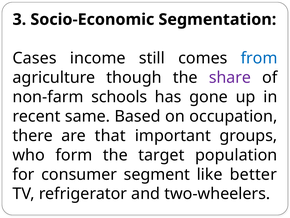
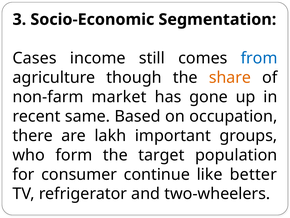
share colour: purple -> orange (230, 77)
schools: schools -> market (119, 97)
that: that -> lakh (110, 135)
segment: segment -> continue (157, 174)
